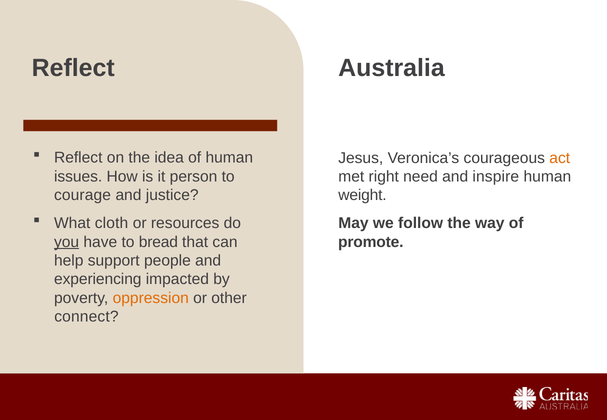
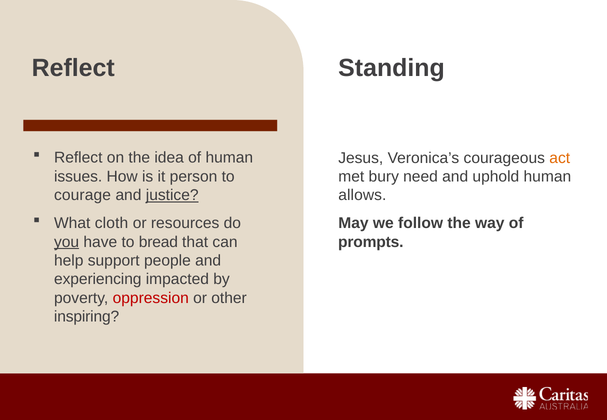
Australia: Australia -> Standing (391, 68)
right: right -> bury (384, 177)
inspire: inspire -> uphold (496, 177)
justice underline: none -> present (172, 195)
weight: weight -> allows (362, 195)
promote: promote -> prompts (371, 242)
oppression colour: orange -> red (151, 298)
connect: connect -> inspiring (87, 317)
